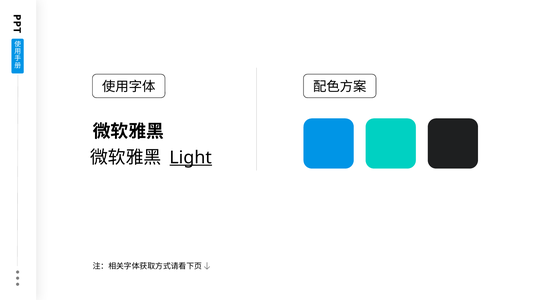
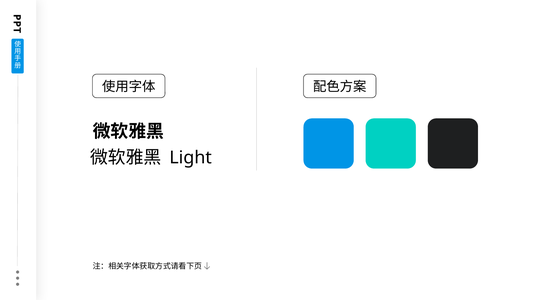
Light underline: present -> none (191, 158)
